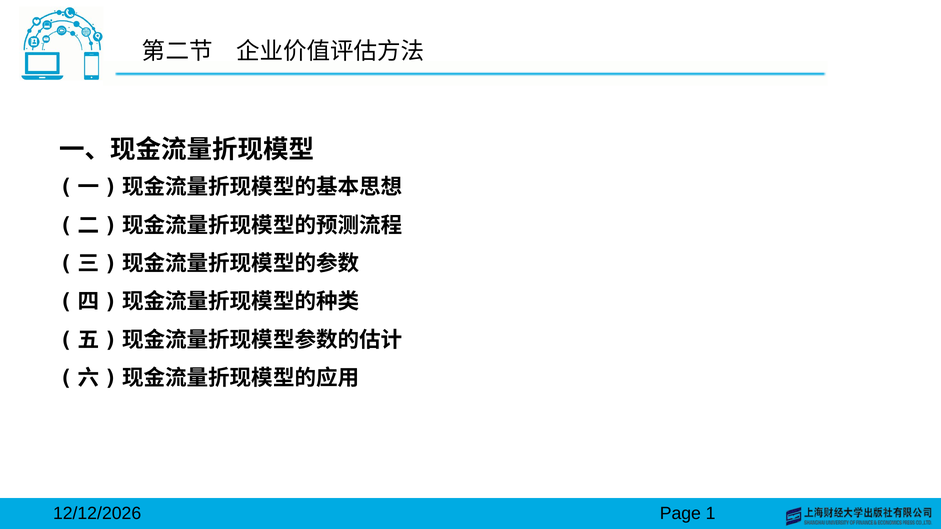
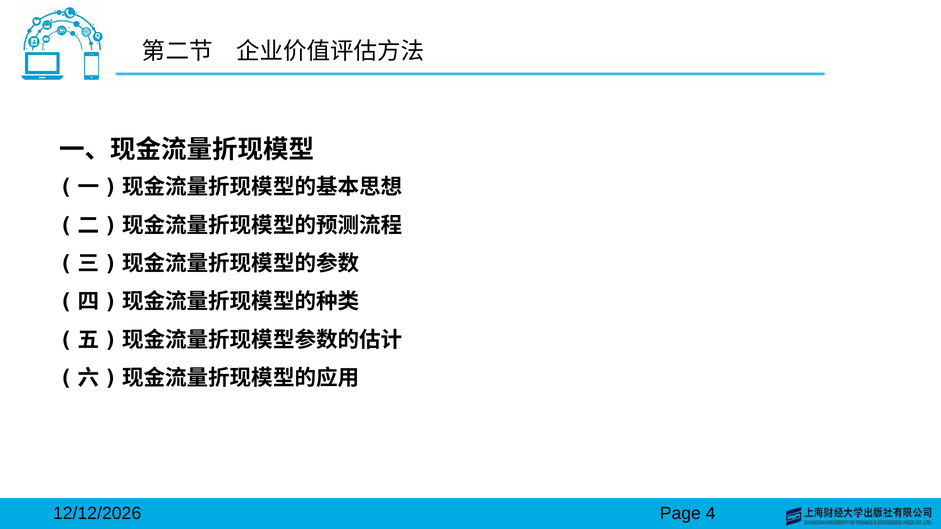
1: 1 -> 4 (711, 514)
